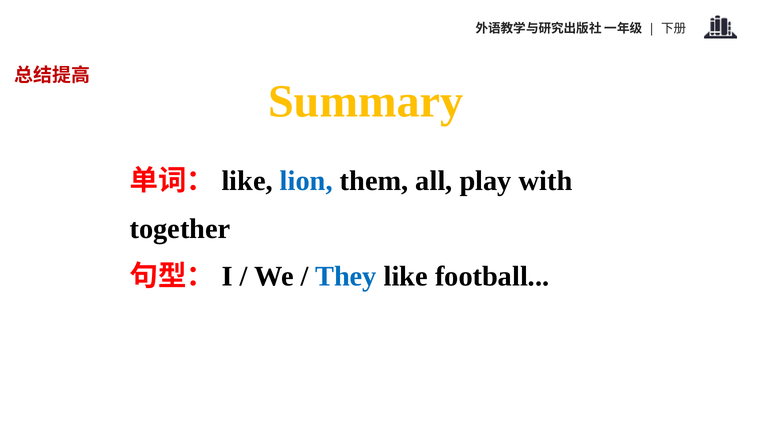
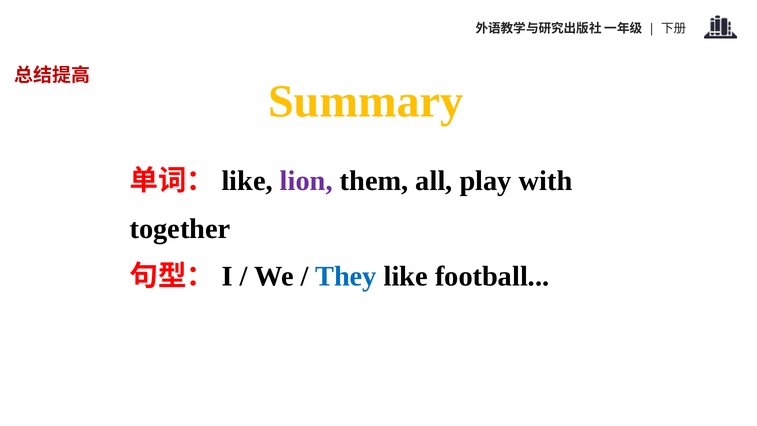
lion colour: blue -> purple (306, 181)
